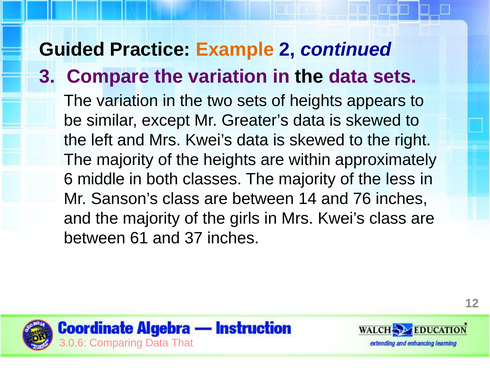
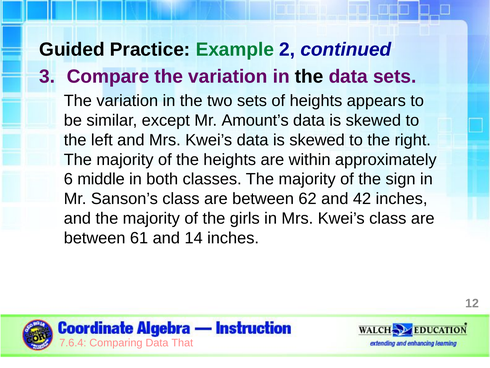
Example colour: orange -> green (235, 50)
Greater’s: Greater’s -> Amount’s (255, 120)
less: less -> sign (401, 179)
14: 14 -> 62 (308, 199)
76: 76 -> 42 (362, 199)
37: 37 -> 14 (194, 238)
3.0.6: 3.0.6 -> 7.6.4 (73, 343)
